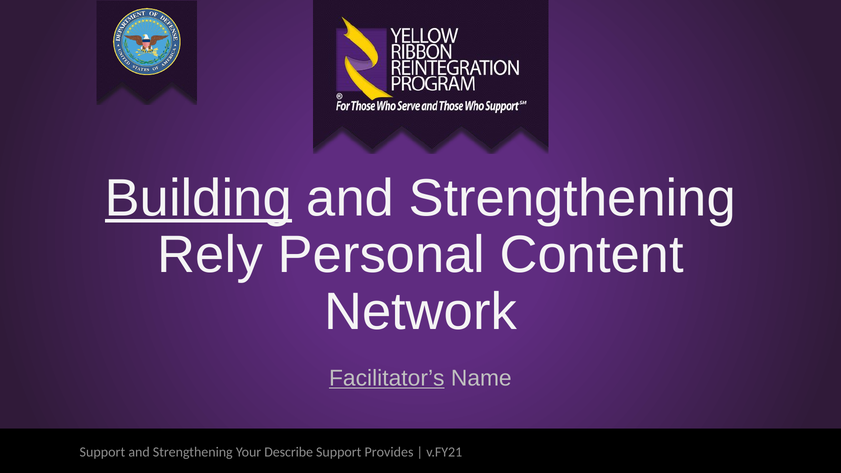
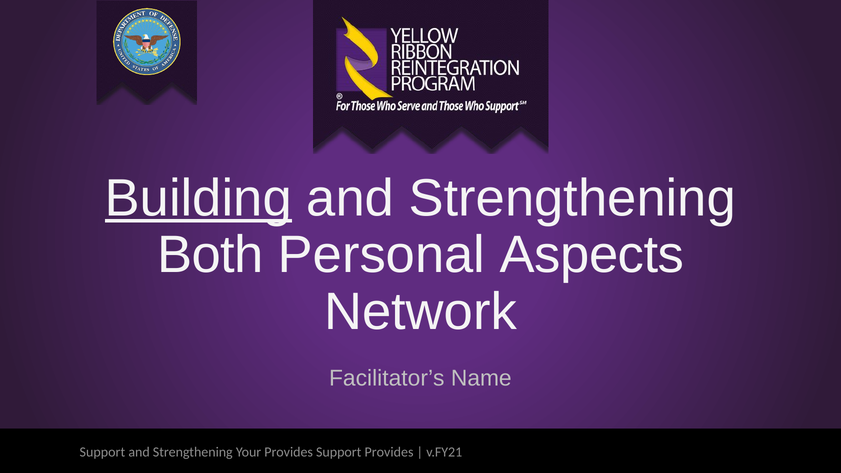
Rely: Rely -> Both (210, 255)
Content: Content -> Aspects (592, 255)
Facilitator’s underline: present -> none (387, 378)
Your Describe: Describe -> Provides (289, 452)
